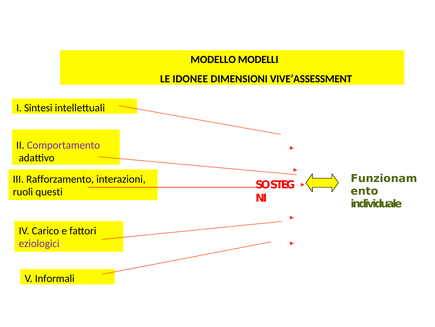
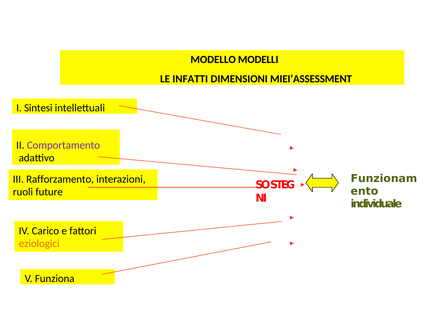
IDONEE: IDONEE -> INFATTI (190, 79)
VIVE’ASSESSMENT: VIVE’ASSESSMENT -> MIEI’ASSESSMENT (311, 79)
questi: questi -> future (49, 192)
eziologici colour: purple -> orange (39, 243)
Informali: Informali -> Funziona (55, 278)
